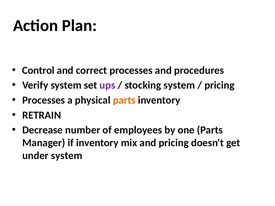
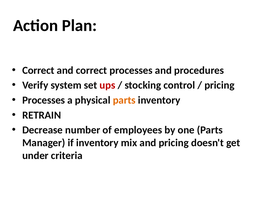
Control: Control -> Correct (38, 70)
ups colour: purple -> red (107, 85)
stocking system: system -> control (179, 85)
under system: system -> criteria (67, 156)
